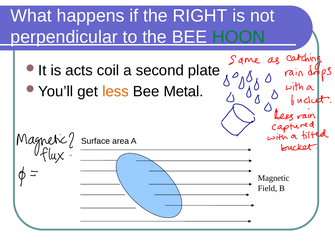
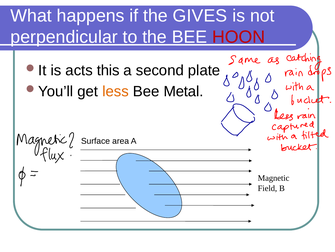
RIGHT: RIGHT -> GIVES (200, 16)
HOON colour: green -> red (239, 37)
coil: coil -> this (108, 70)
